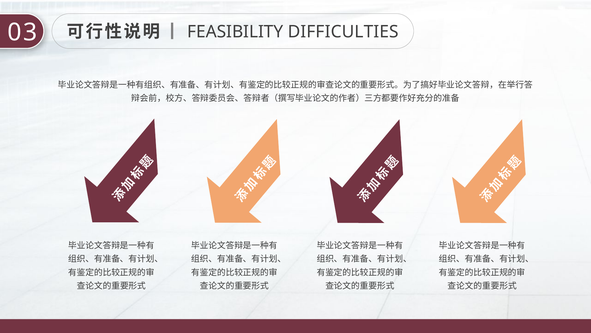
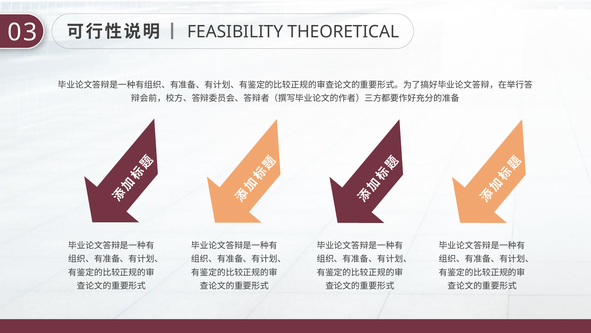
DIFFICULTIES: DIFFICULTIES -> THEORETICAL (343, 32)
